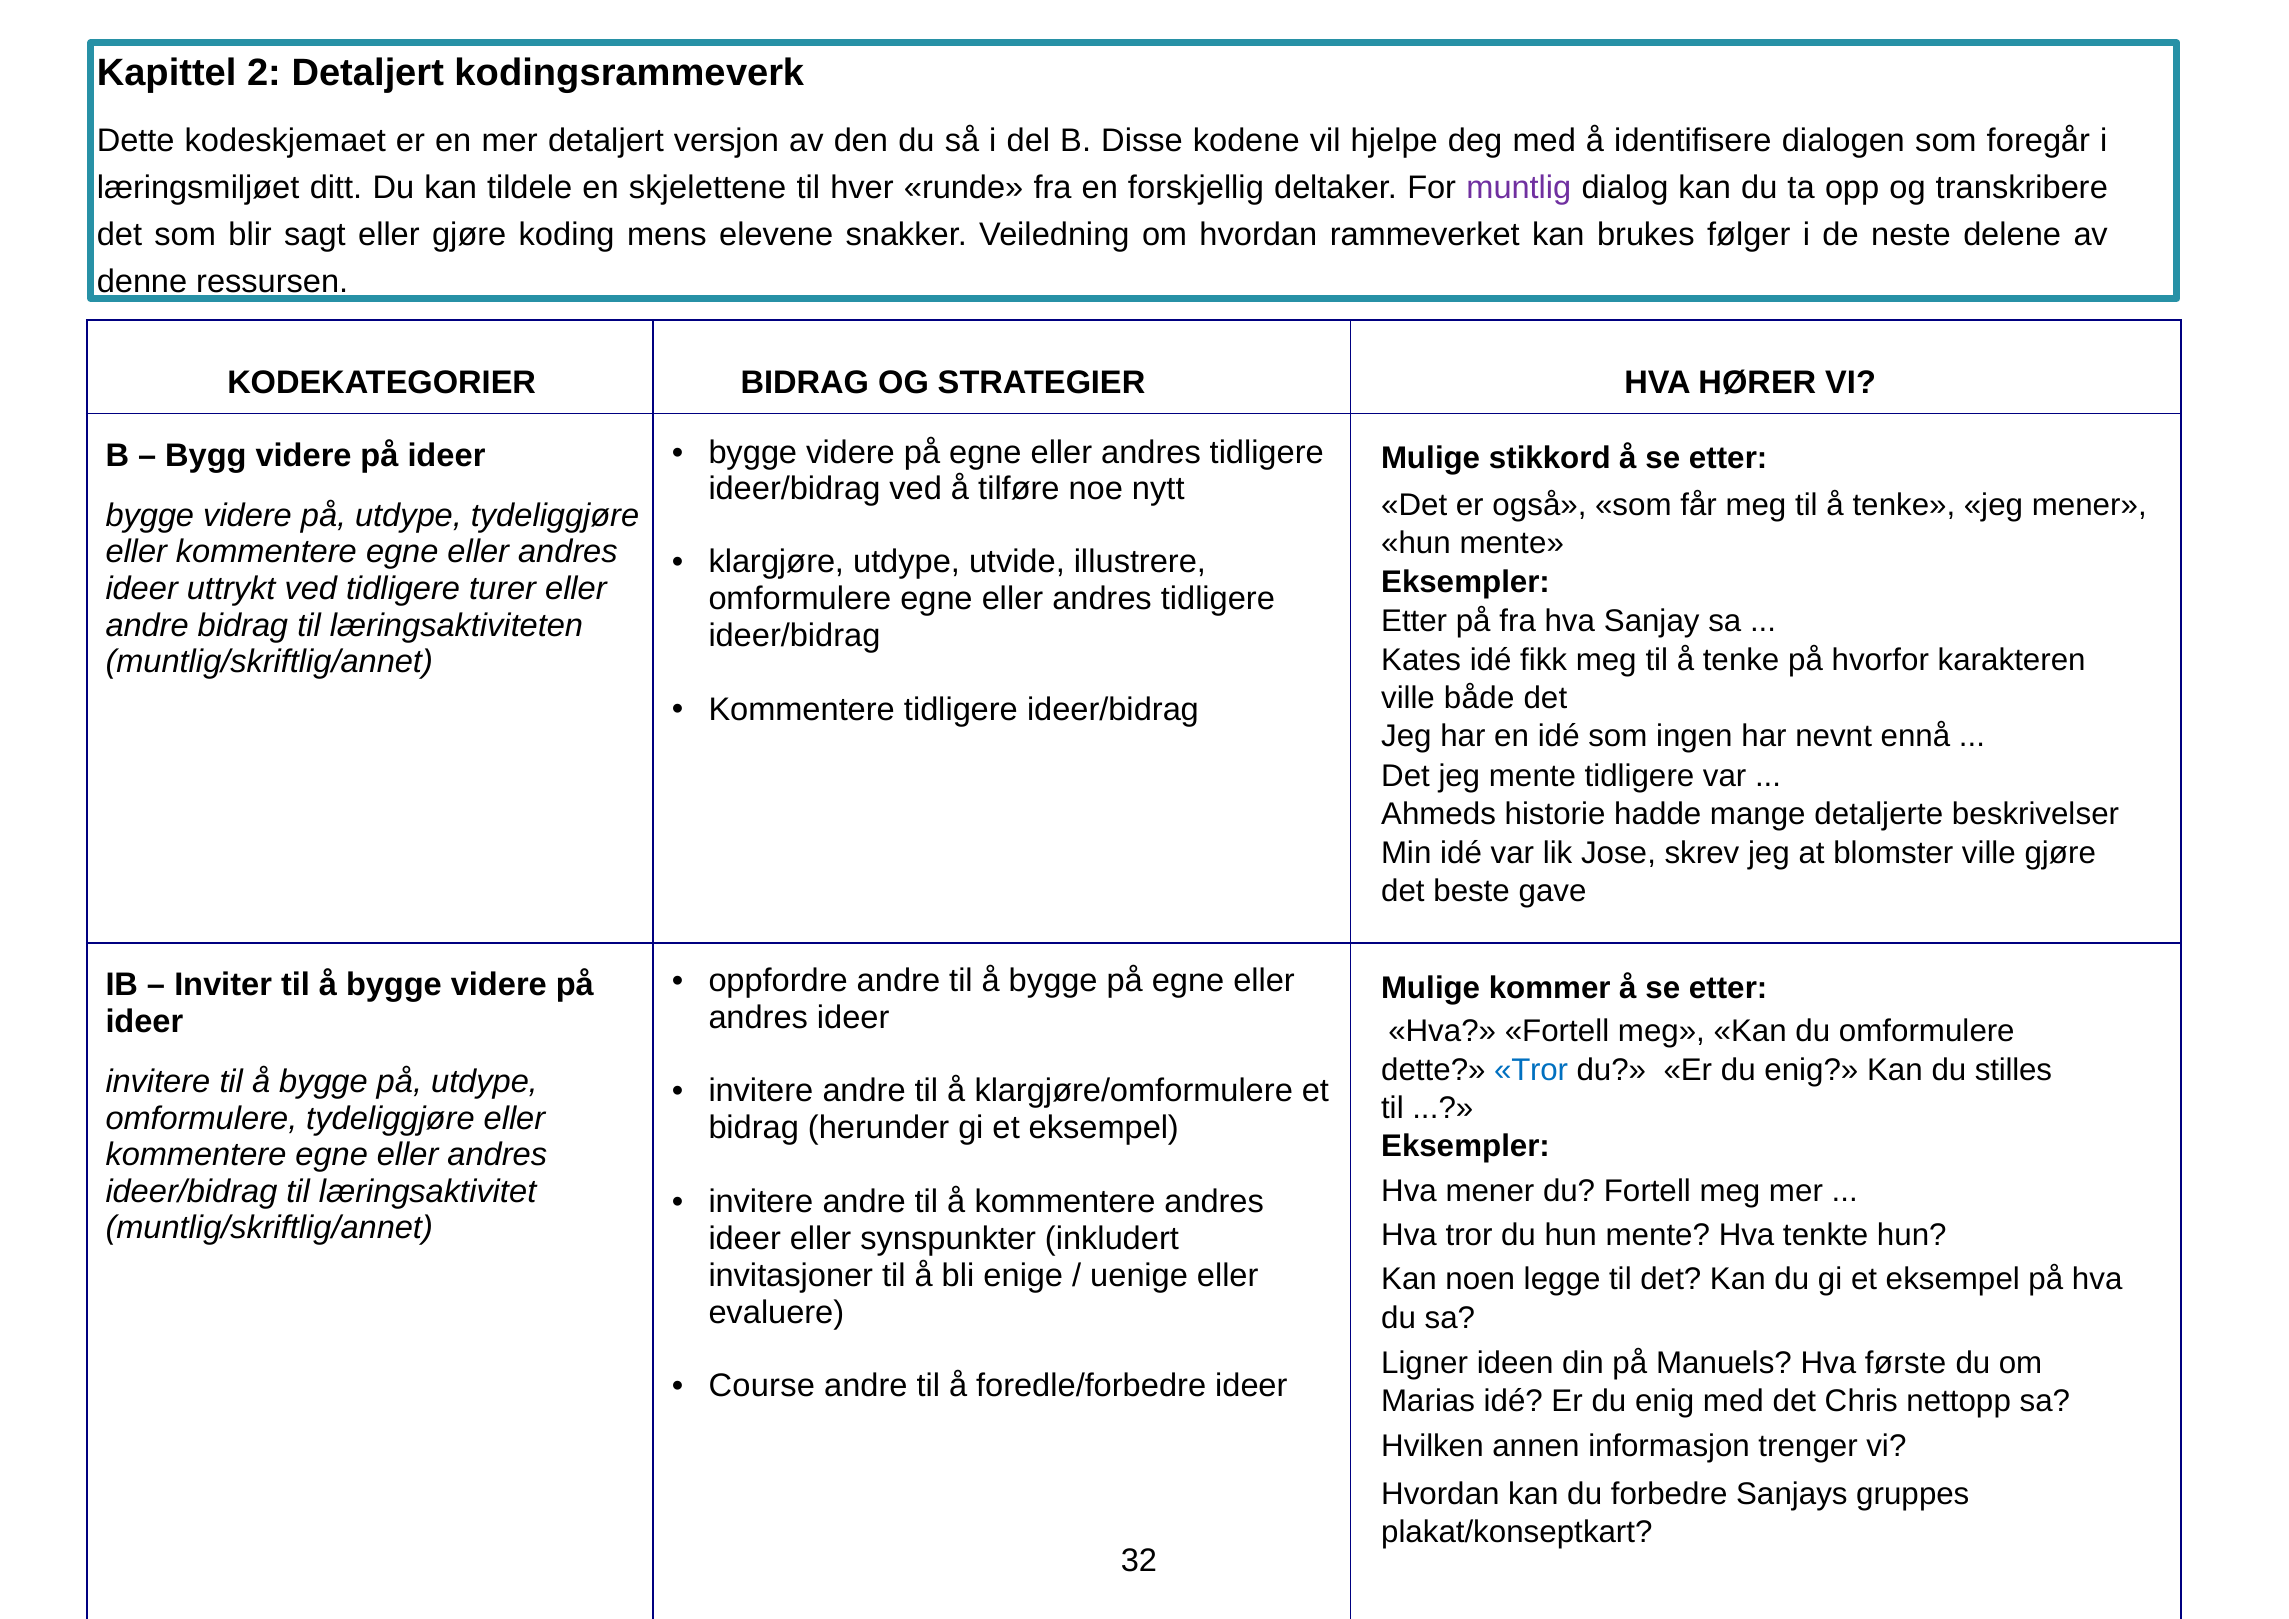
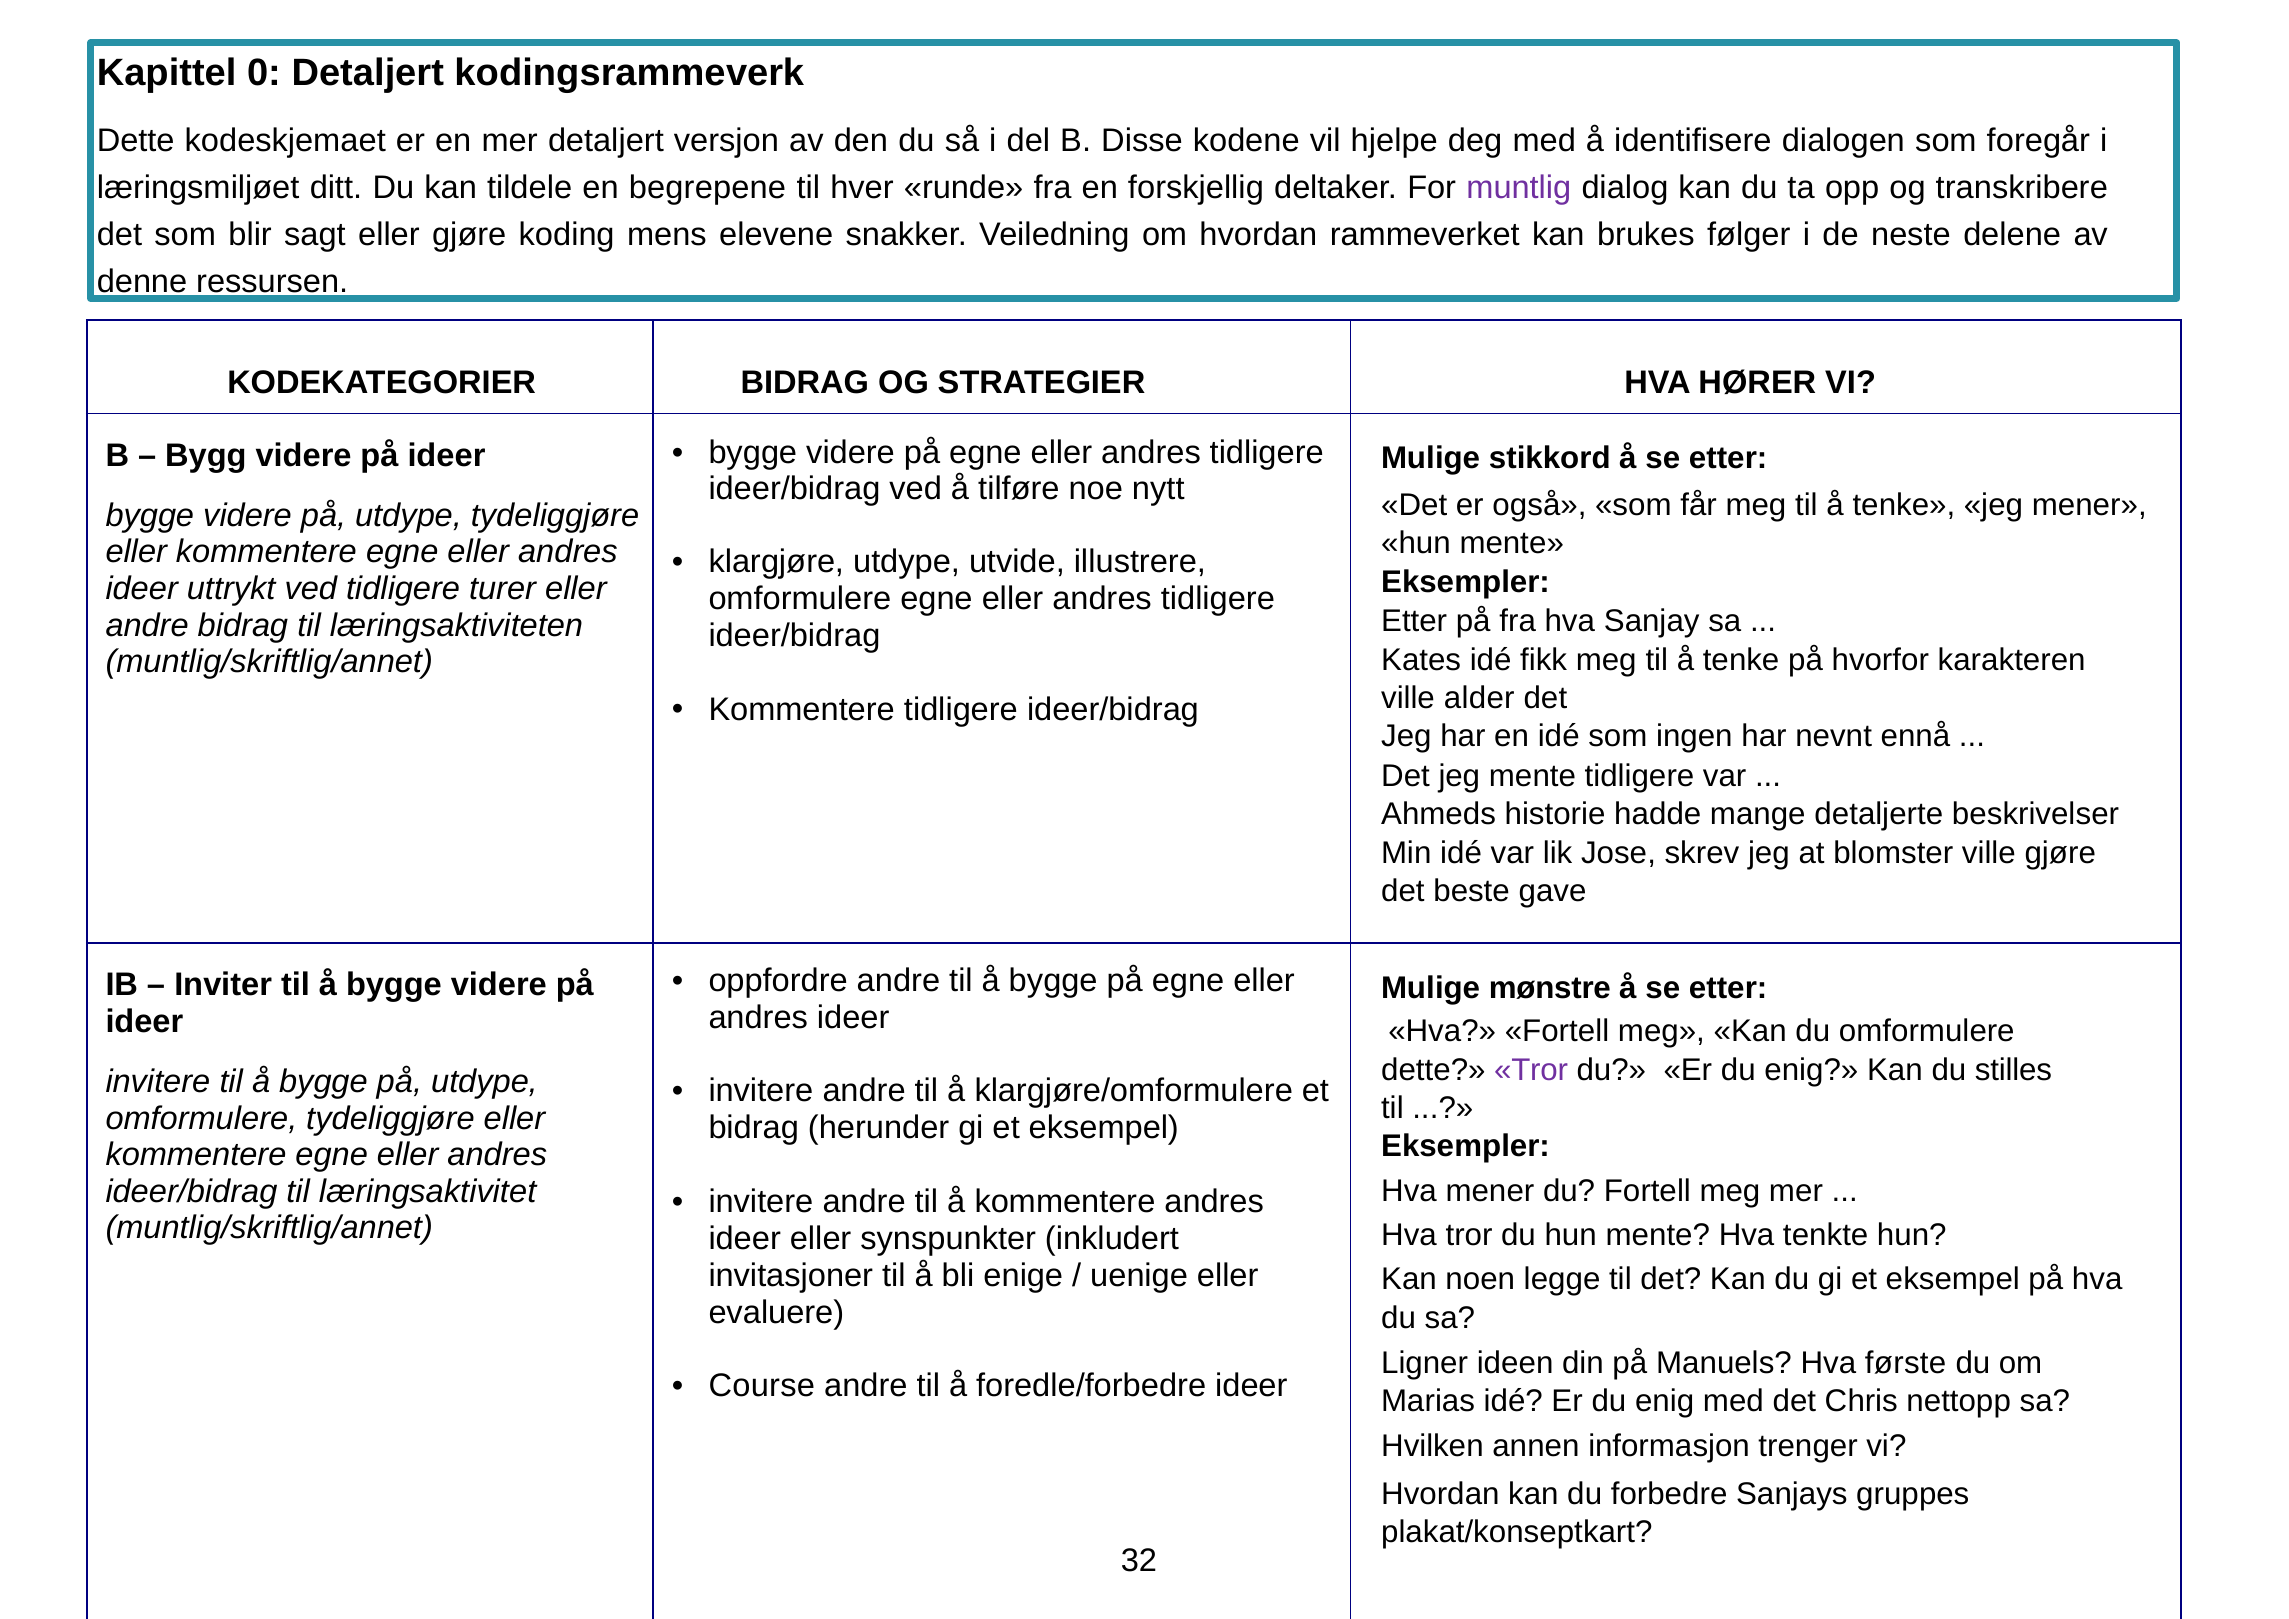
2: 2 -> 0 (264, 73)
skjelettene: skjelettene -> begrepene (707, 187)
både: både -> alder (1479, 698)
kommer: kommer -> mønstre (1550, 988)
Tror colour: blue -> purple (1531, 1070)
